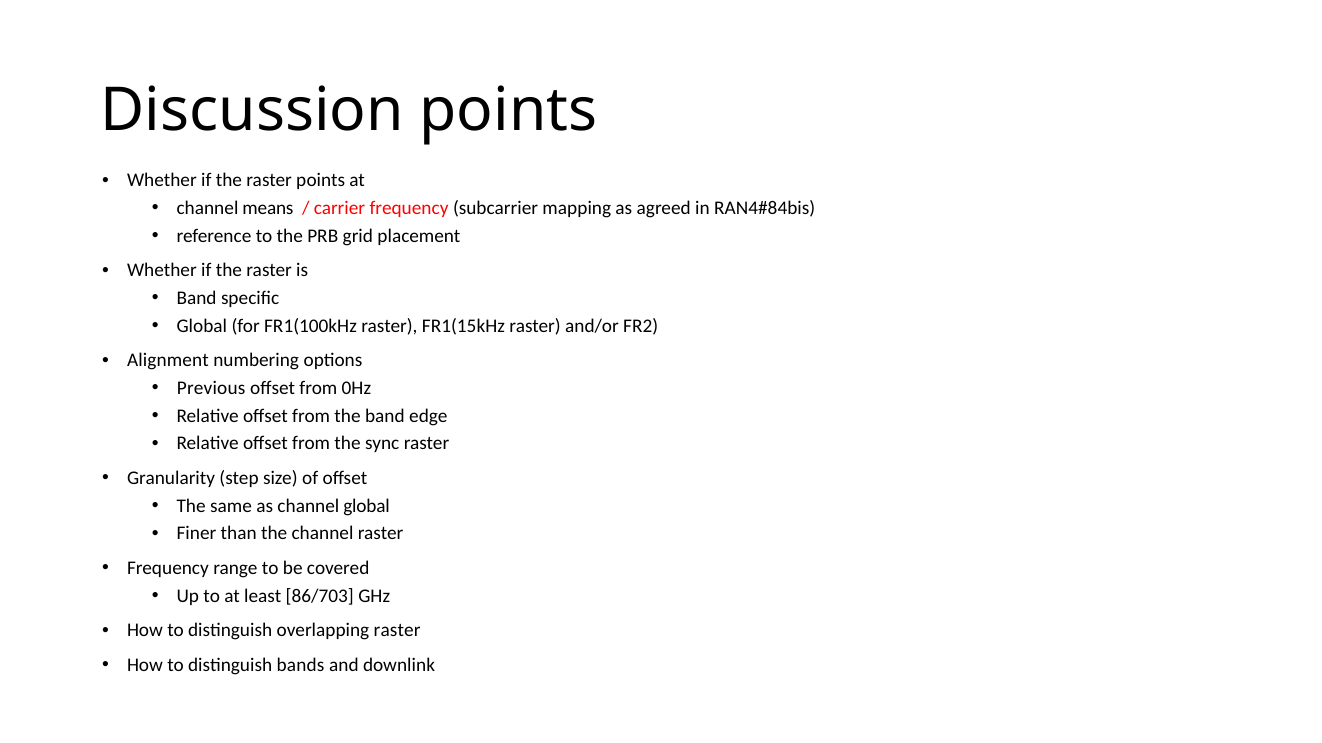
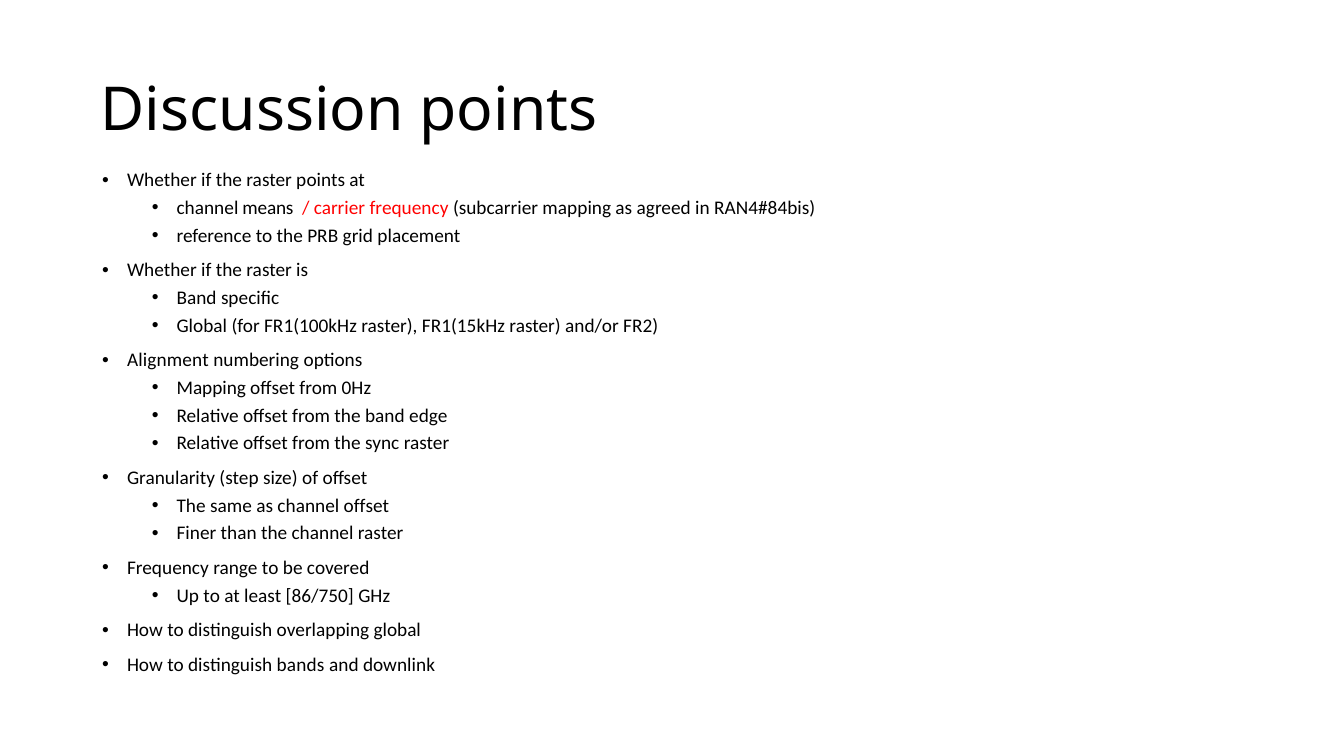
Previous: Previous -> Mapping (211, 388)
channel global: global -> offset (366, 506)
86/703: 86/703 -> 86/750 (320, 596)
overlapping raster: raster -> global (397, 631)
